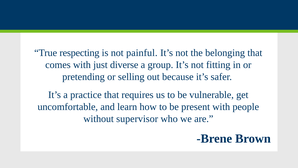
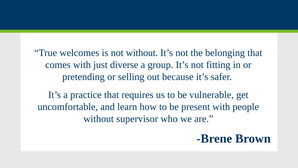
respecting: respecting -> welcomes (79, 53)
not painful: painful -> without (142, 53)
